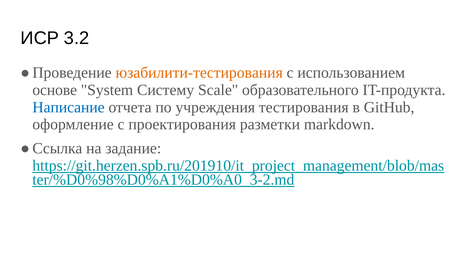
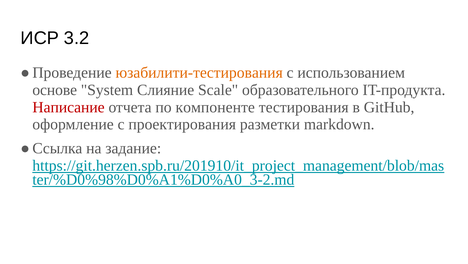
Систему: Систему -> Слияние (166, 90)
Написание colour: blue -> red (68, 107)
учреждения: учреждения -> компоненте (215, 107)
